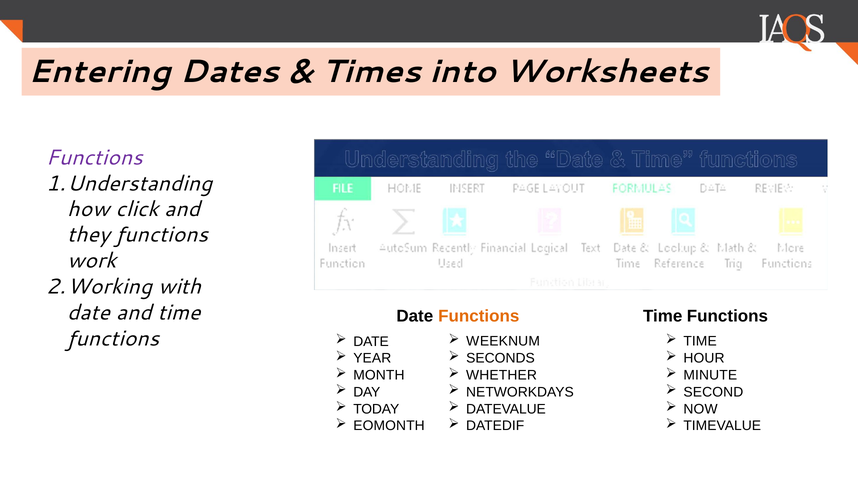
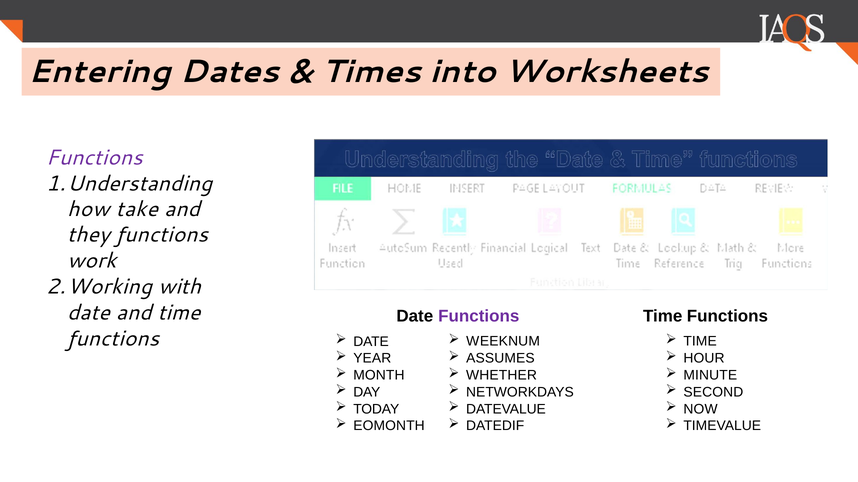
click: click -> take (137, 209)
Functions colour: orange -> purple (479, 317)
SECONDS: SECONDS -> ASSUMES (500, 359)
